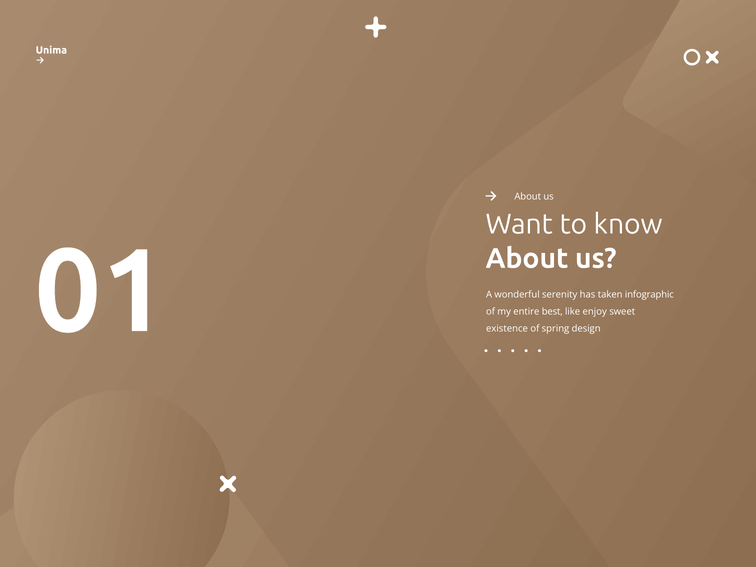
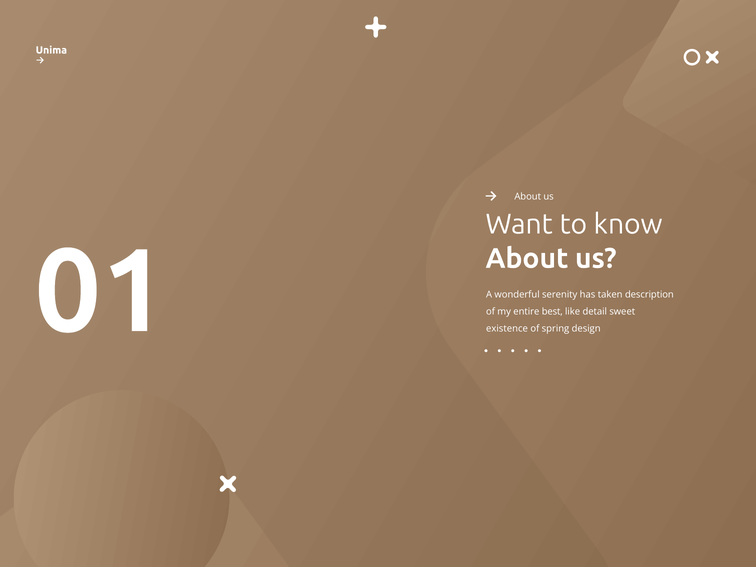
infographic: infographic -> description (649, 295)
enjoy: enjoy -> detail (595, 312)
